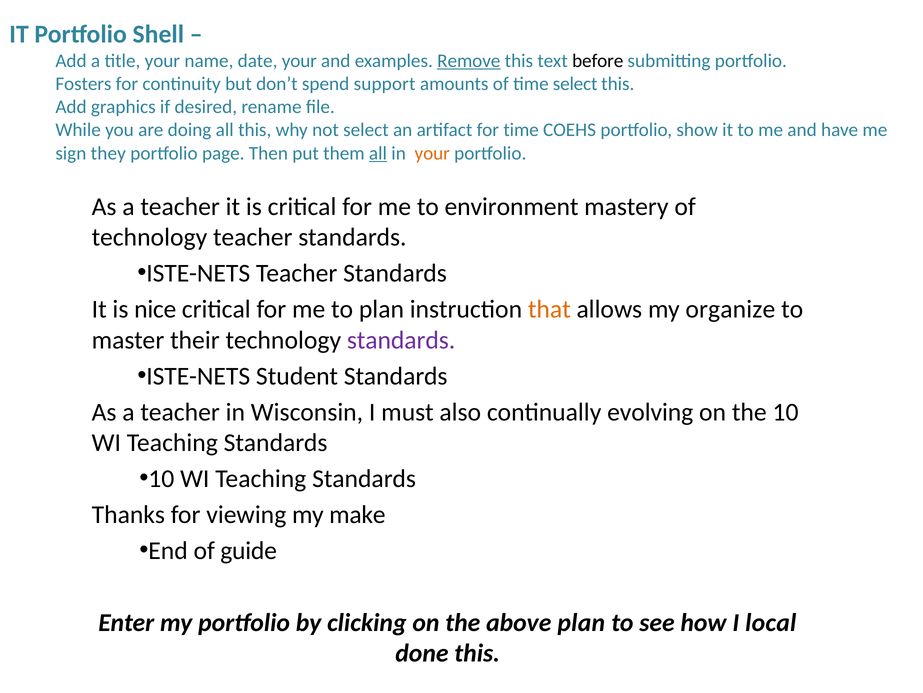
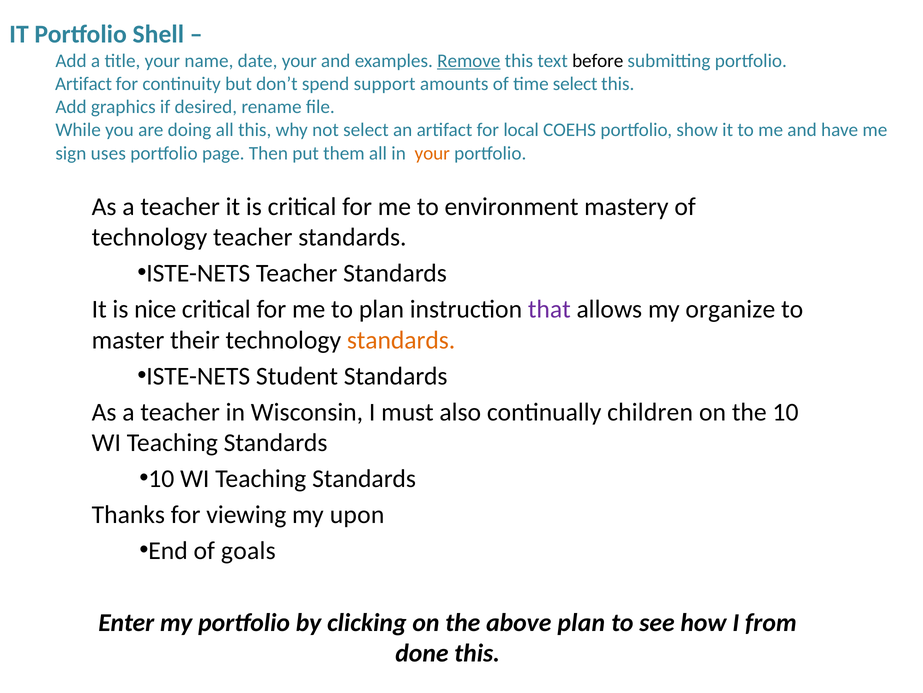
Fosters: Fosters -> Artifact (83, 84)
for time: time -> local (521, 130)
they: they -> uses (108, 153)
all underline: present -> none (378, 153)
that colour: orange -> purple (549, 309)
standards colour: purple -> orange (401, 340)
evolving: evolving -> children (650, 412)
make: make -> upon (357, 514)
guide: guide -> goals (248, 550)
local: local -> from (771, 622)
